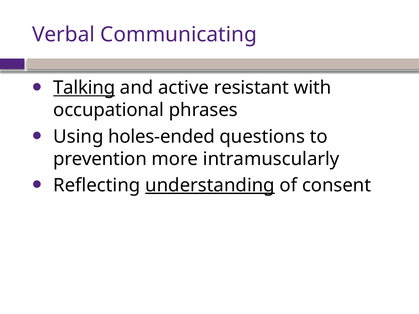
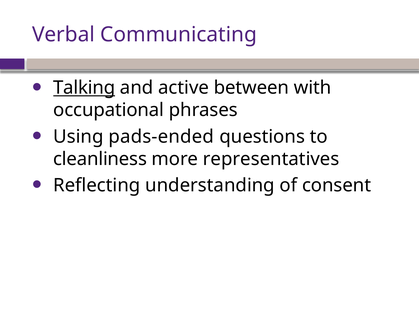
resistant: resistant -> between (251, 88)
holes-ended: holes-ended -> pads-ended (161, 137)
prevention: prevention -> cleanliness (100, 159)
intramuscularly: intramuscularly -> representatives (271, 159)
understanding underline: present -> none (210, 185)
